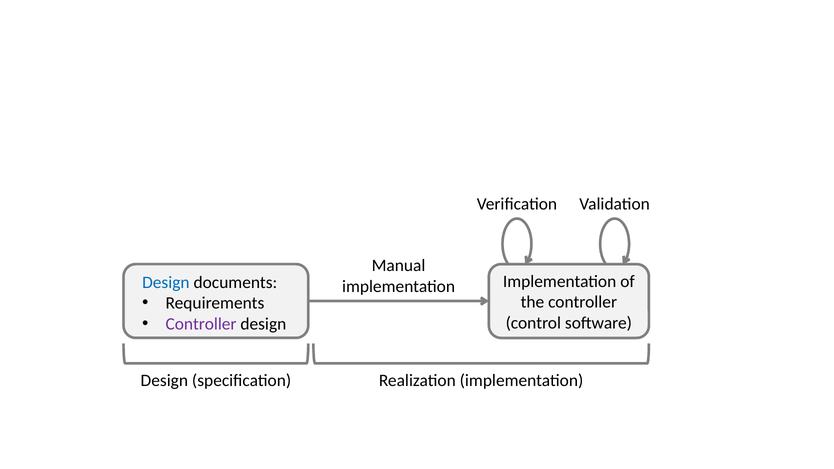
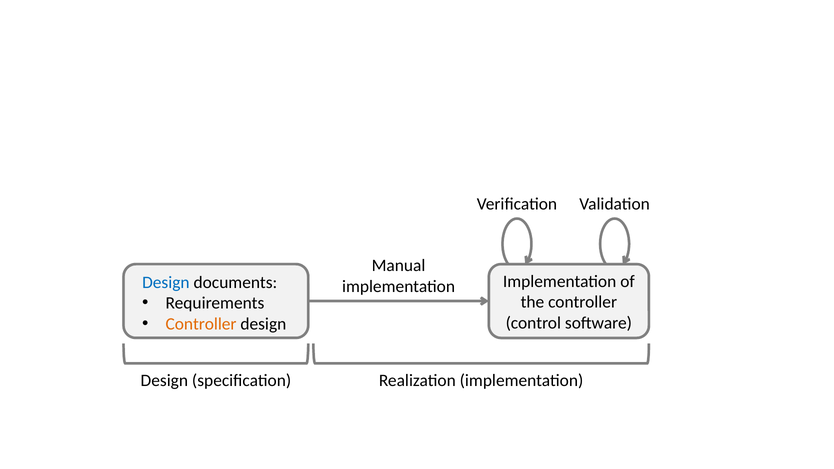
Controller colour: purple -> orange (201, 324)
